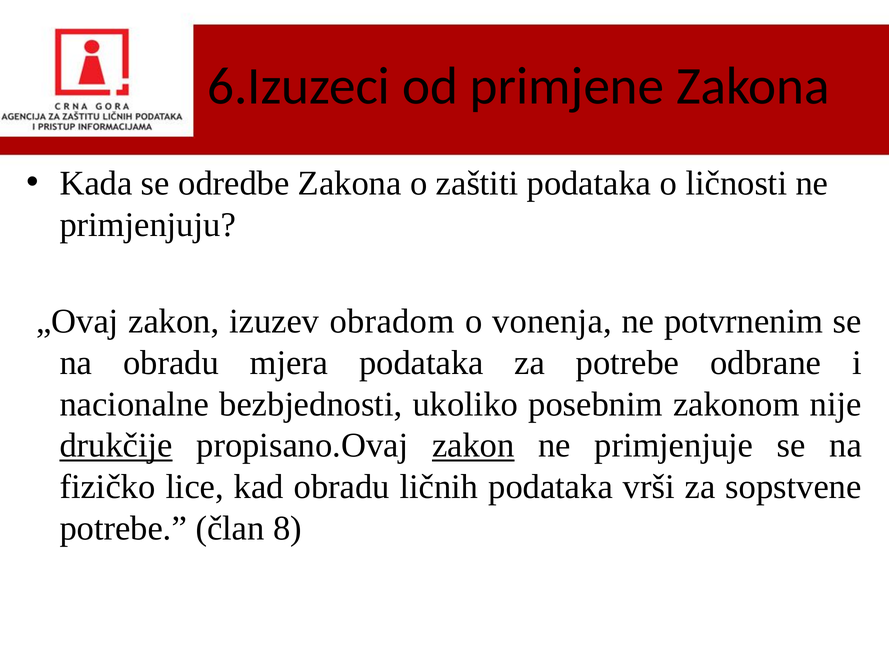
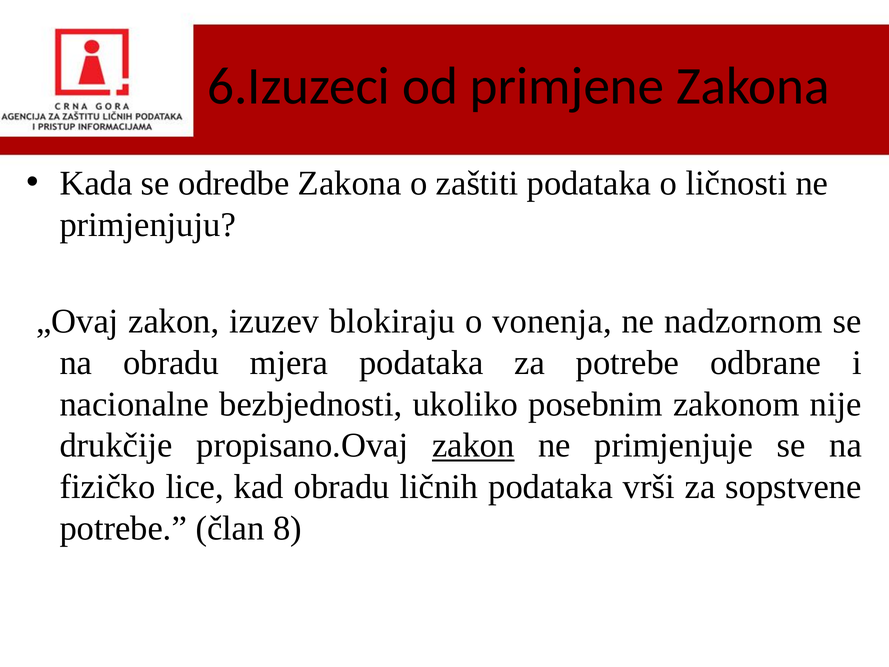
obradom: obradom -> blokiraju (392, 321)
potvrnenim: potvrnenim -> nadzornom (743, 321)
drukčije underline: present -> none (116, 445)
